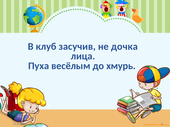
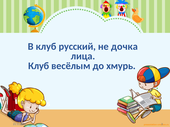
засучив: засучив -> русский (77, 47)
Пуха: Пуха -> Клуб (39, 66)
